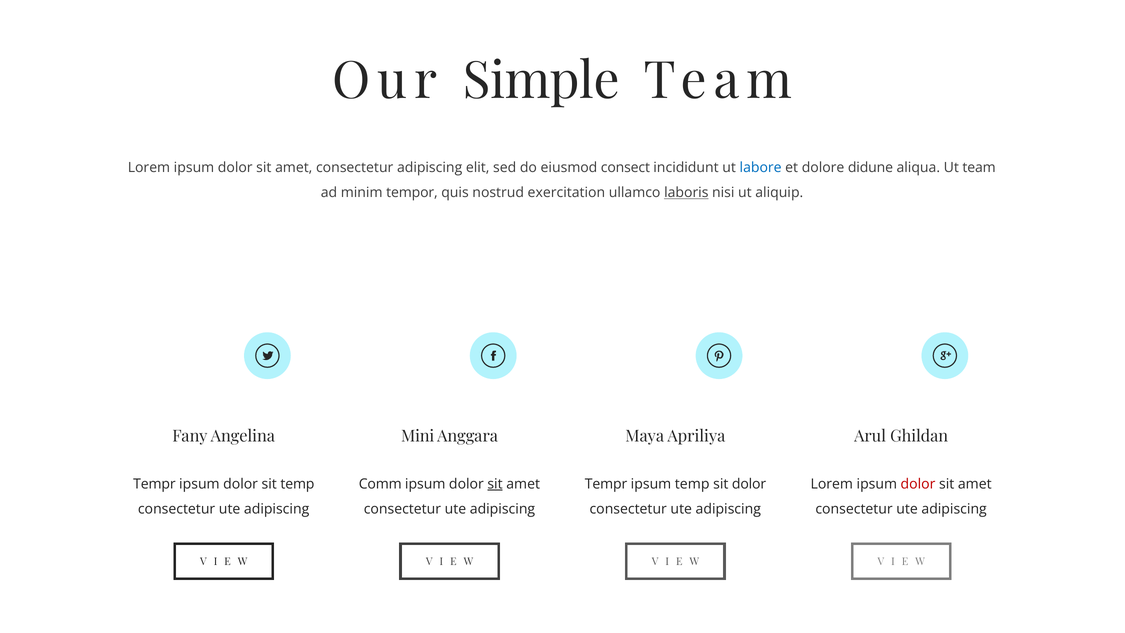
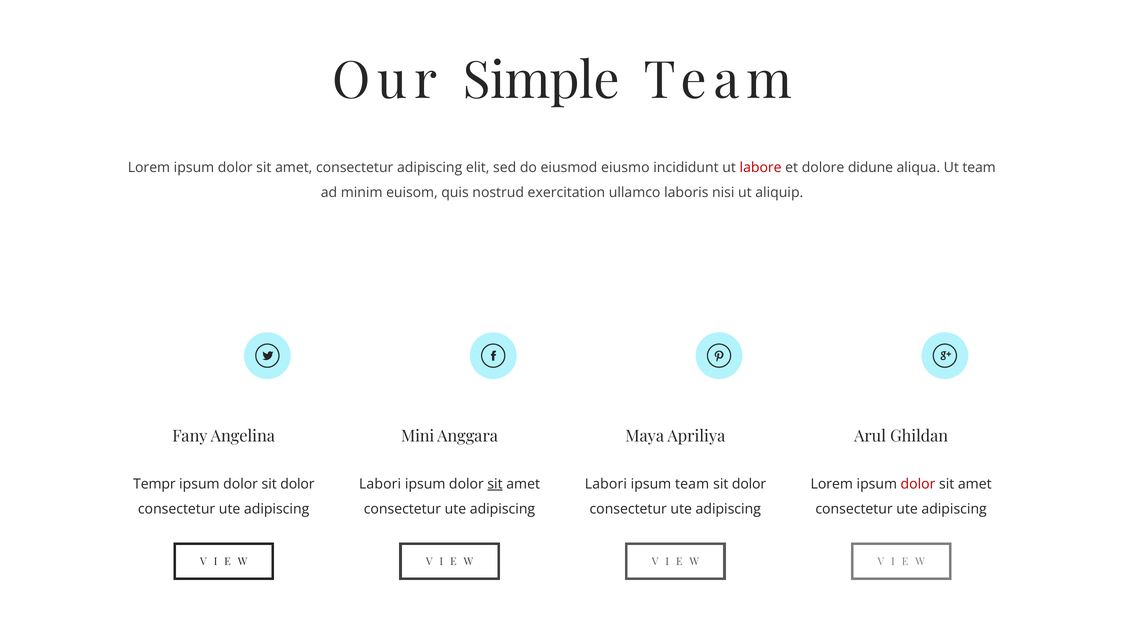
consect: consect -> eiusmo (625, 167)
labore colour: blue -> red (761, 167)
tempor: tempor -> euisom (412, 193)
laboris underline: present -> none (686, 193)
dolor sit temp: temp -> dolor (297, 484)
Comm: Comm -> Labori (380, 484)
Tempr: Tempr -> Labori (606, 484)
ipsum temp: temp -> team (692, 484)
